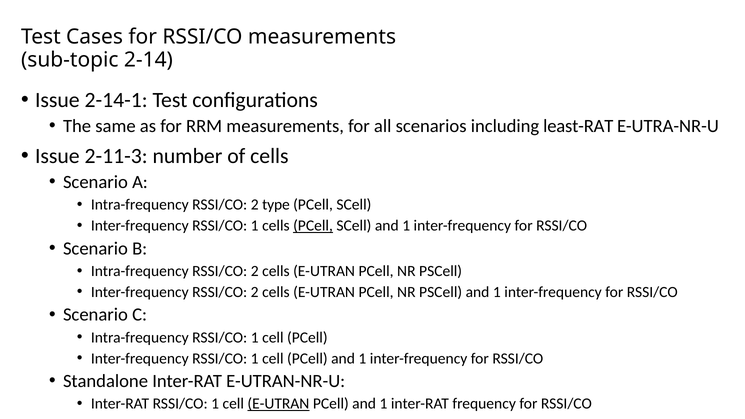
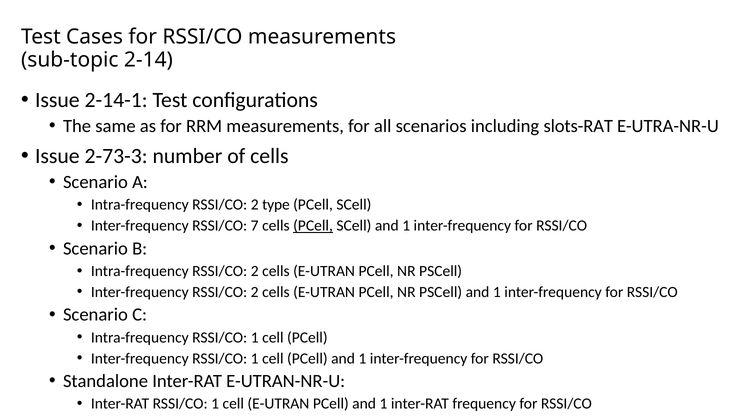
least-RAT: least-RAT -> slots-RAT (578, 126)
2-11-3: 2-11-3 -> 2-73-3 (116, 156)
1: 1 -> 7 (255, 226)
E-UTRAN underline: present -> none (278, 404)
